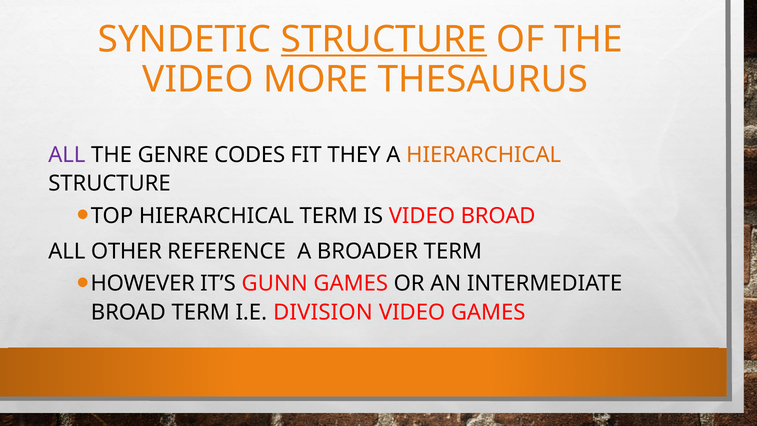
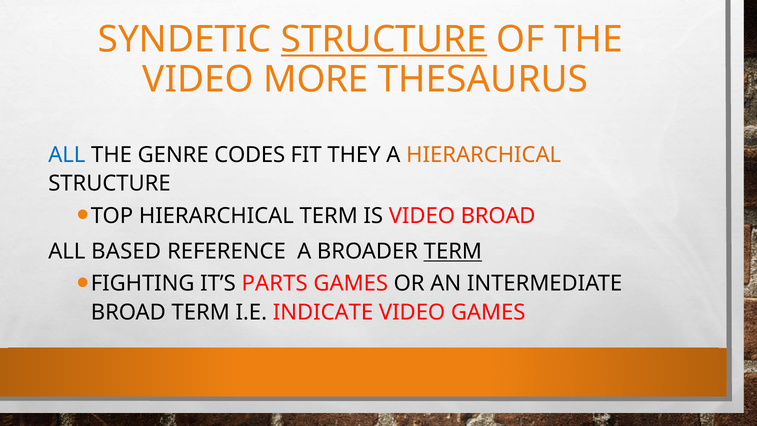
ALL colour: purple -> blue (67, 155)
OTHER: OTHER -> BASED (126, 251)
TERM underline: none -> present (453, 251)
HOWEVER: HOWEVER -> FIGHTING (143, 283)
GUNN: GUNN -> PARTS (275, 283)
DIVISION: DIVISION -> INDICATE (323, 312)
